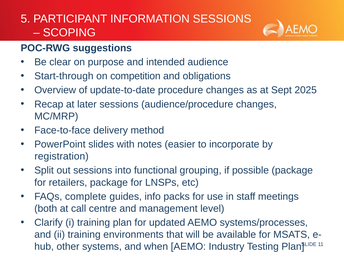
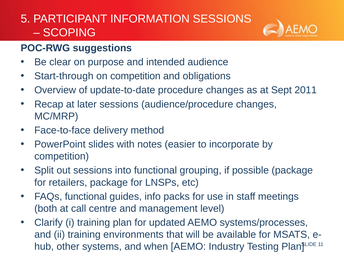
2025: 2025 -> 2011 (306, 90)
registration: registration -> competition (62, 156)
FAQs complete: complete -> functional (86, 197)
